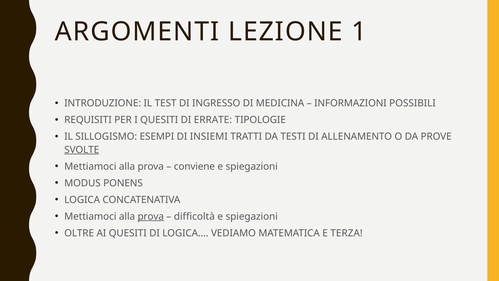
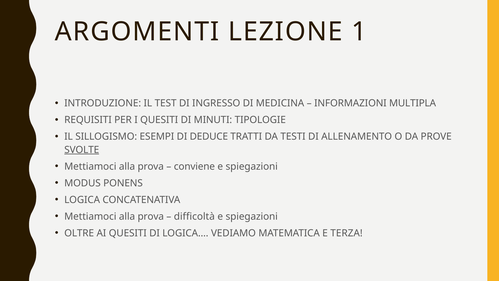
POSSIBILI: POSSIBILI -> MULTIPLA (413, 103)
ERRATE: ERRATE -> MINUTI (213, 120)
INSIEMI: INSIEMI -> DEDUCE (209, 137)
prova underline: present -> none (151, 216)
